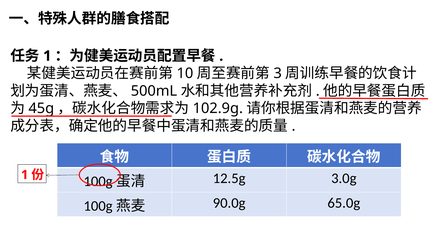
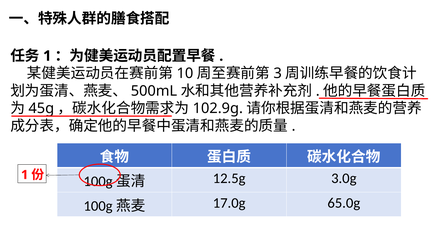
90.0g: 90.0g -> 17.0g (229, 203)
